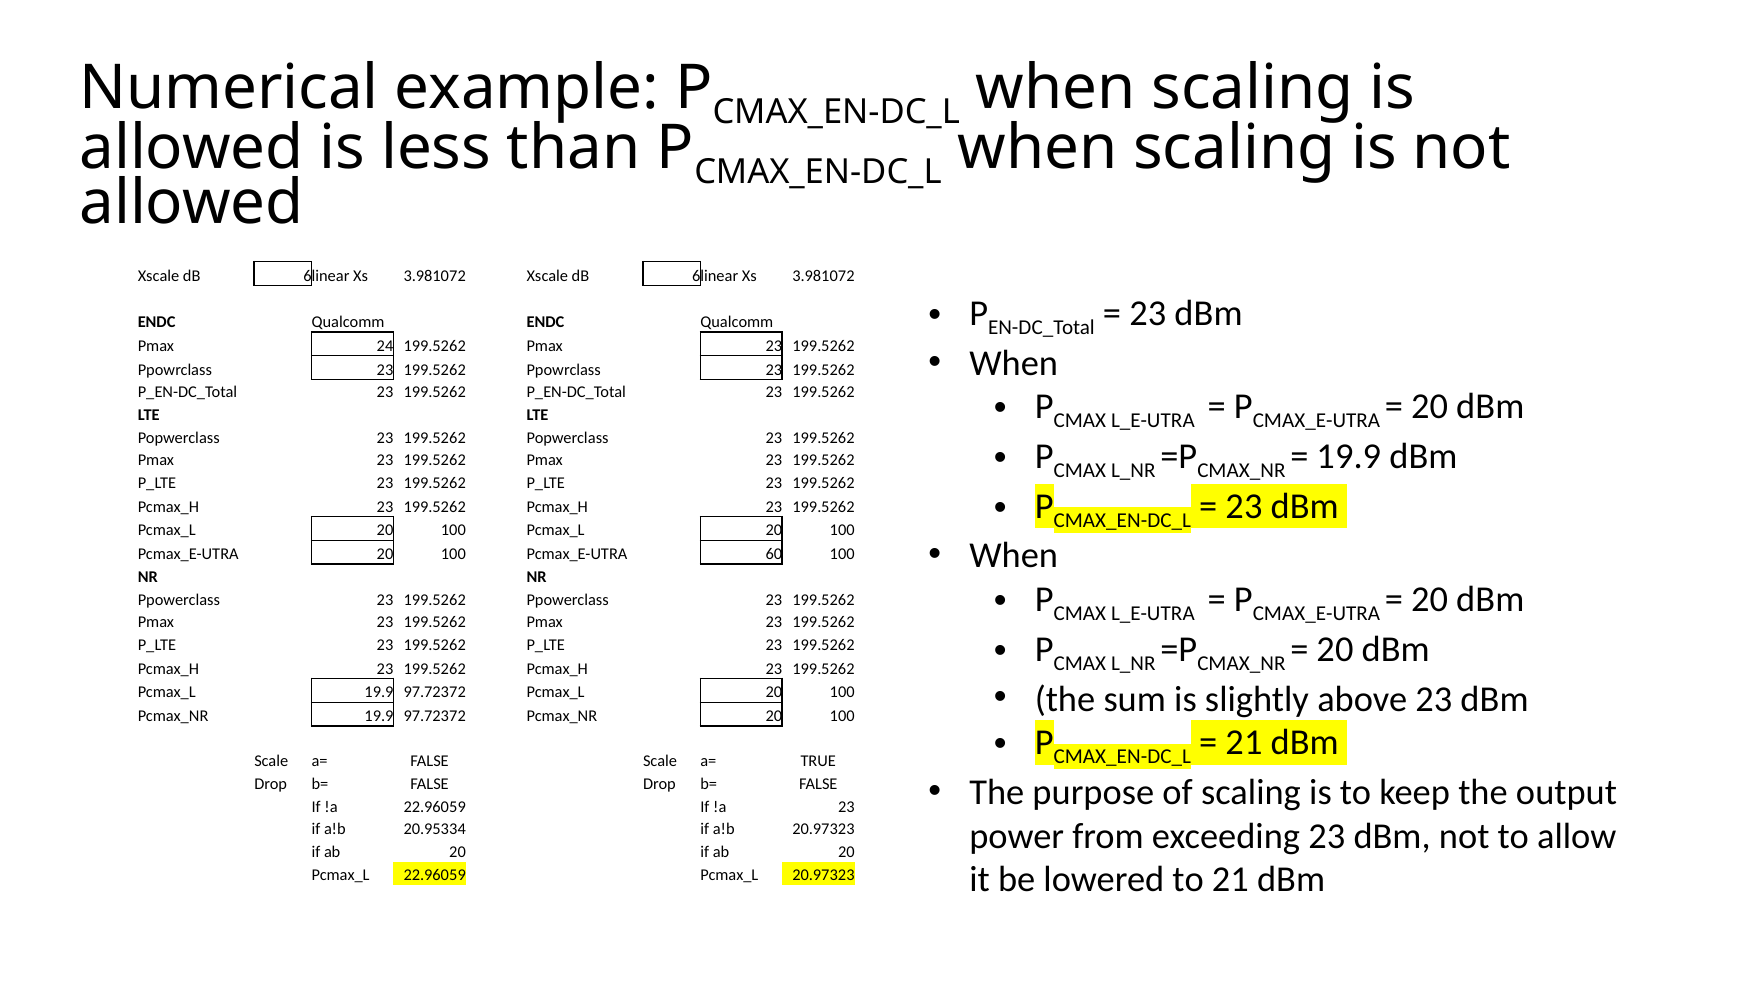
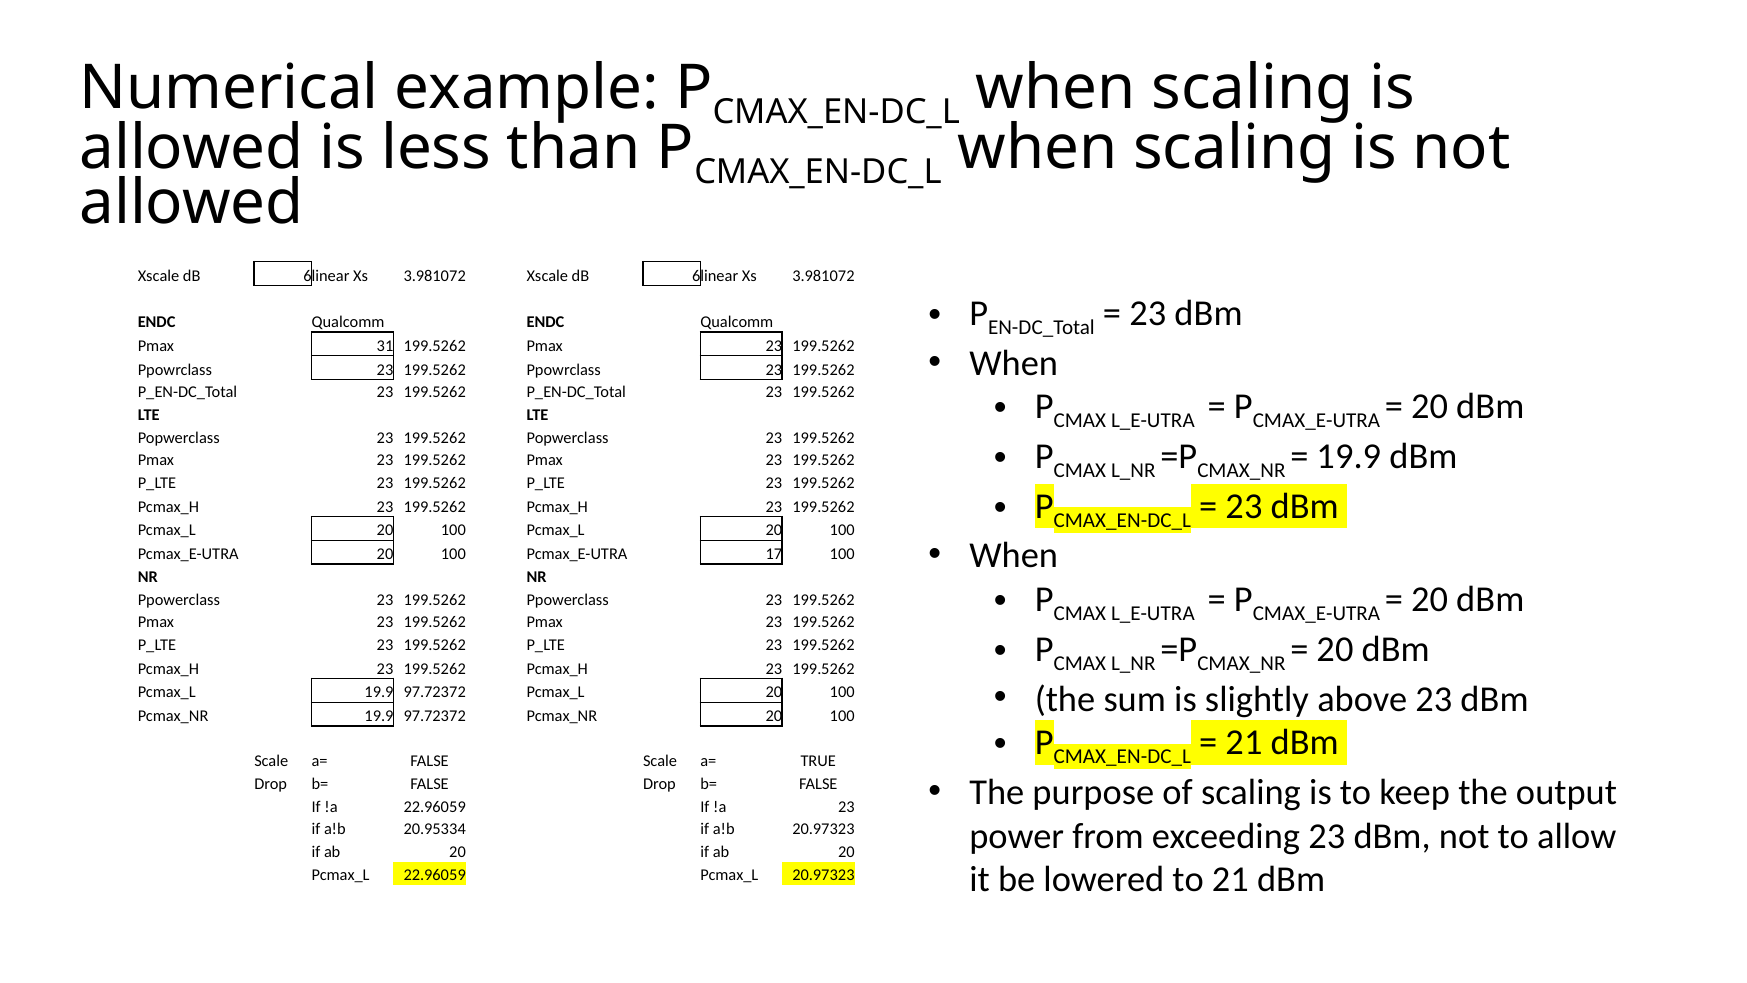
24: 24 -> 31 (385, 346)
60: 60 -> 17 (774, 554)
